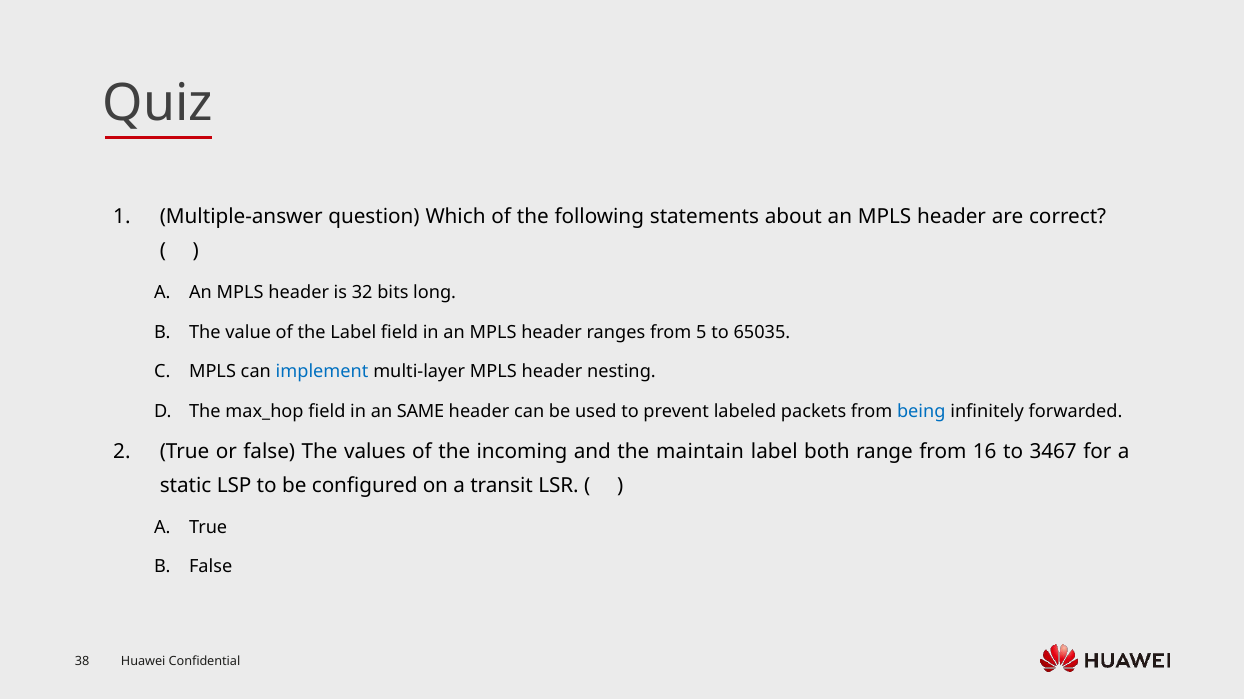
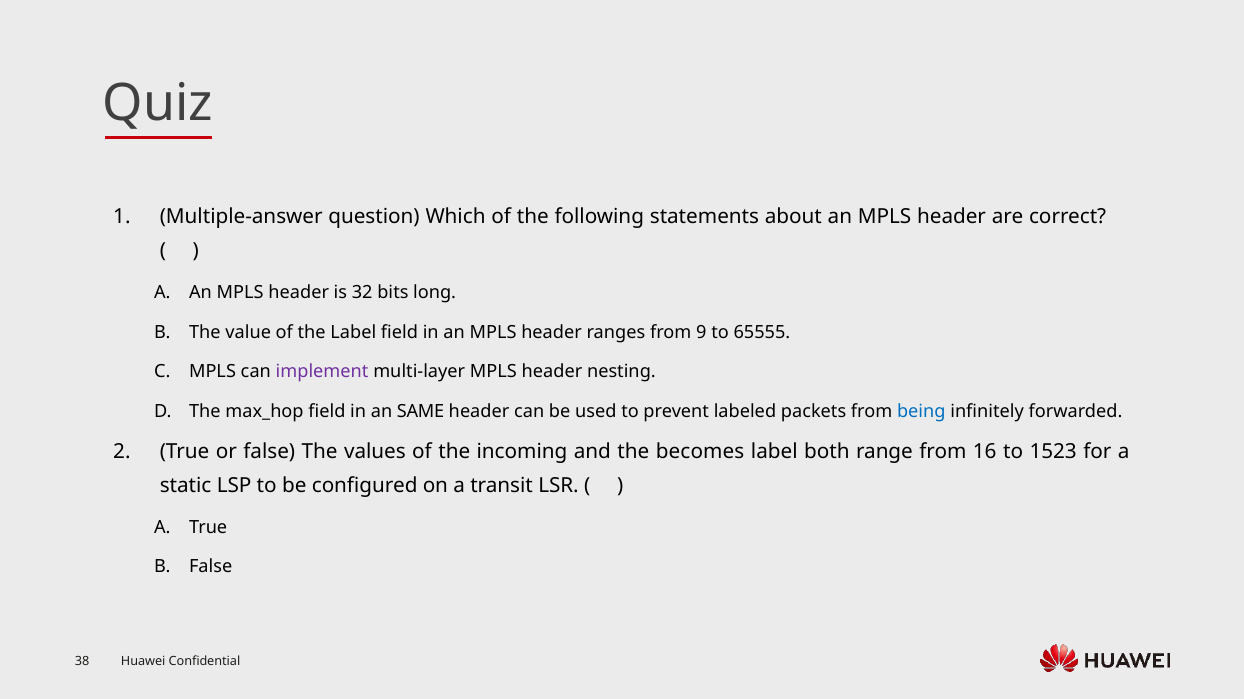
5: 5 -> 9 (701, 332)
65035: 65035 -> 65555 (762, 332)
implement colour: blue -> purple (322, 372)
maintain: maintain -> becomes (700, 452)
3467: 3467 -> 1523 (1053, 452)
